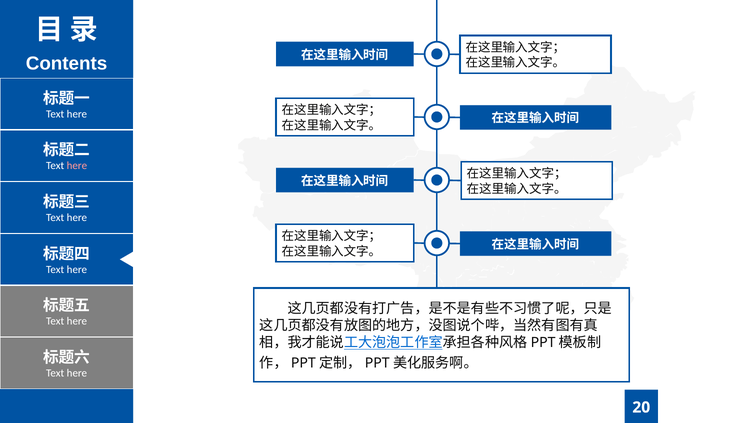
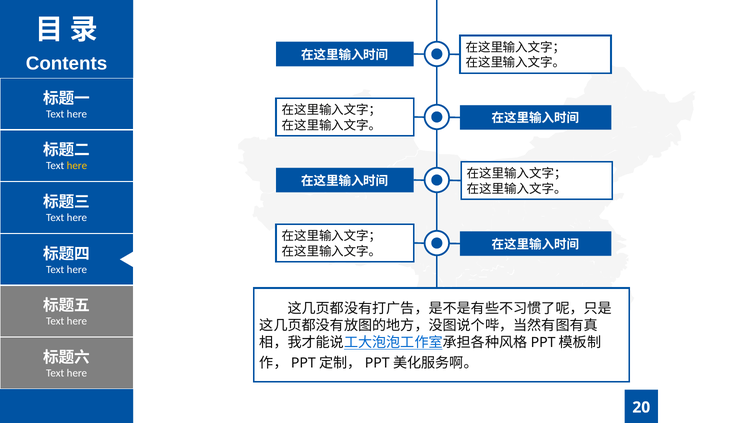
here colour: pink -> yellow (77, 166)
